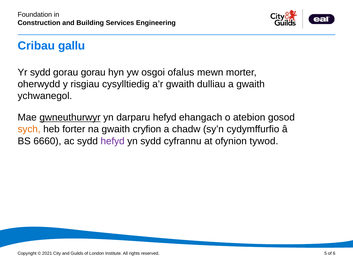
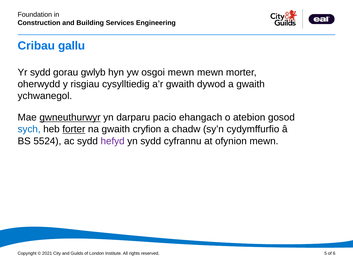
gorau gorau: gorau -> gwlyb (93, 72)
osgoi ofalus: ofalus -> mewn (181, 72)
dulliau: dulliau -> dywod (211, 84)
darparu hefyd: hefyd -> pacio (165, 117)
sych colour: orange -> blue (29, 129)
forter underline: none -> present (74, 129)
6660: 6660 -> 5524 (47, 141)
ofynion tywod: tywod -> mewn (264, 141)
